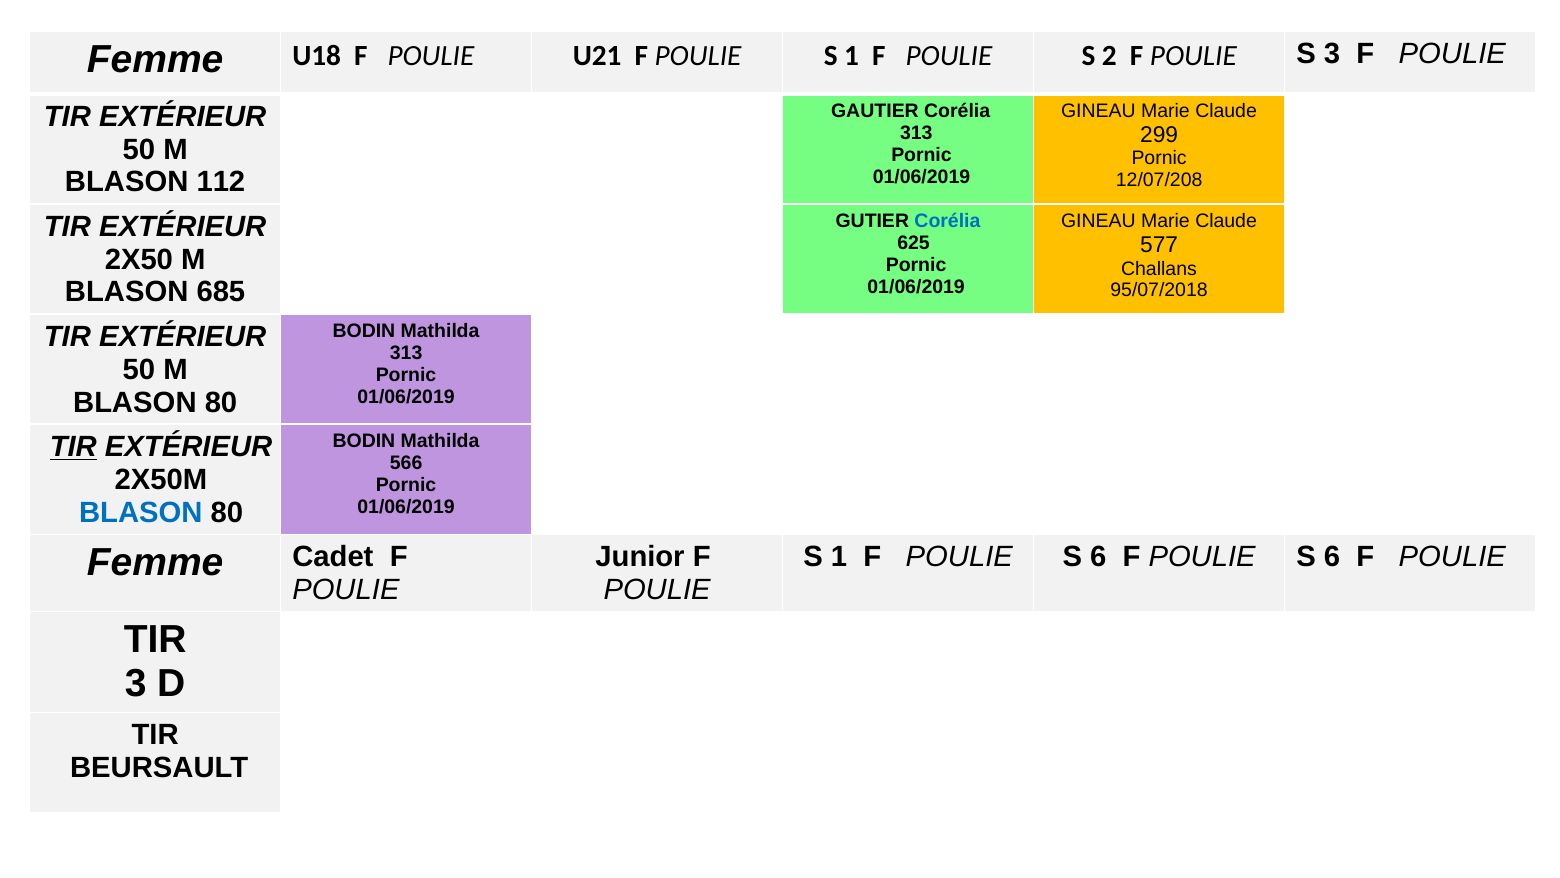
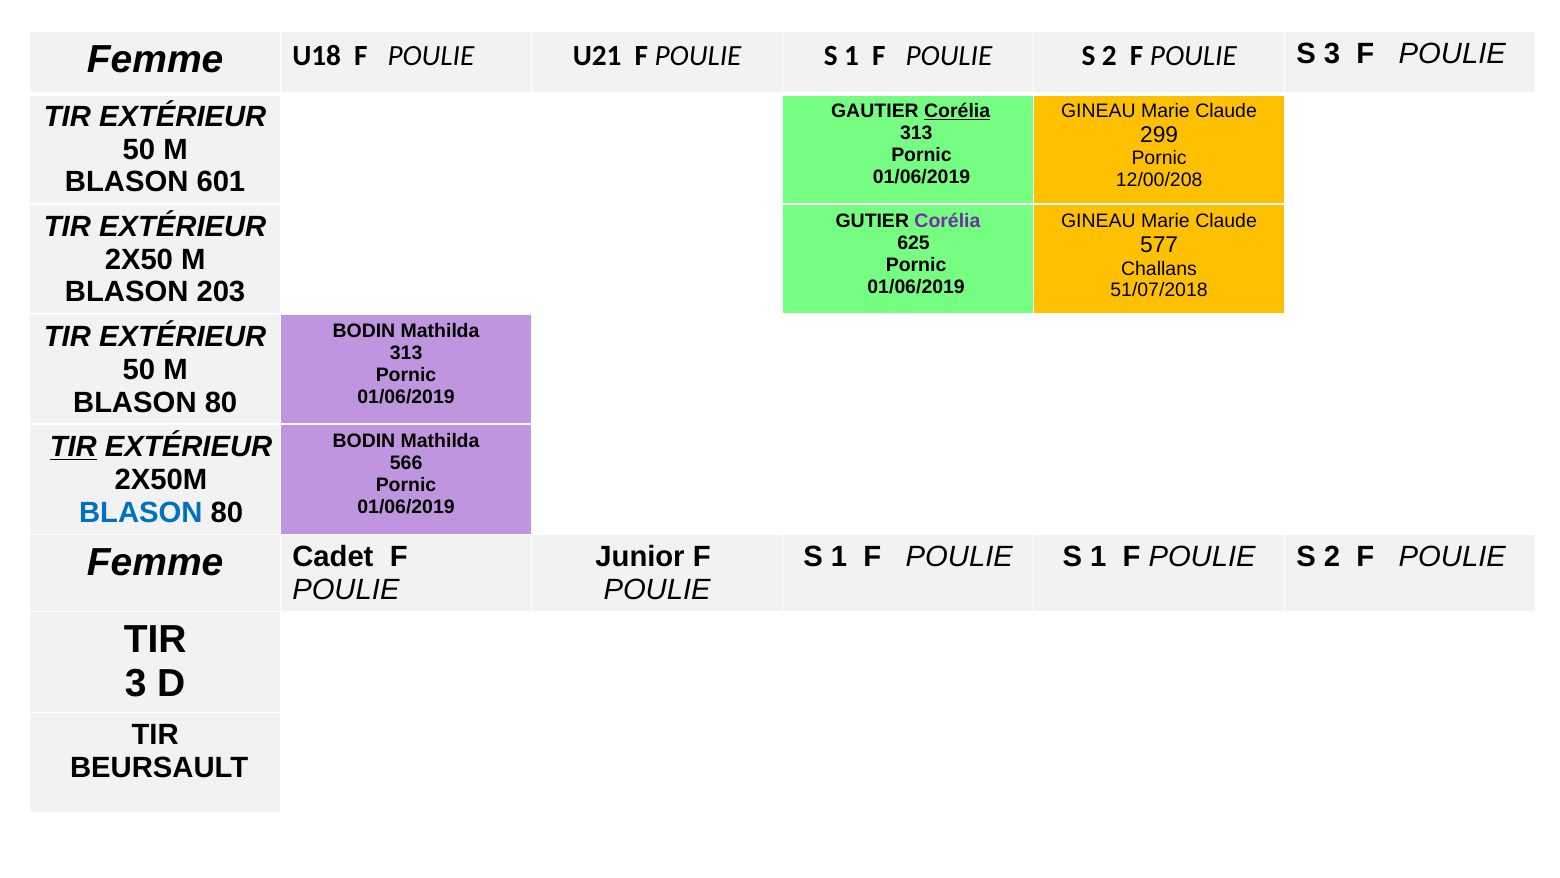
Corélia underline: none -> present (957, 111)
112: 112 -> 601 (221, 182)
12/07/208: 12/07/208 -> 12/00/208 (1159, 180)
Corélia colour: blue -> purple (947, 221)
685: 685 -> 203 (221, 292)
95/07/2018: 95/07/2018 -> 51/07/2018 (1159, 290)
6: 6 -> 1 (1098, 557)
6: 6 -> 2 (1332, 557)
